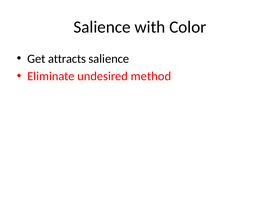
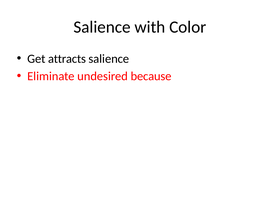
method: method -> because (151, 76)
